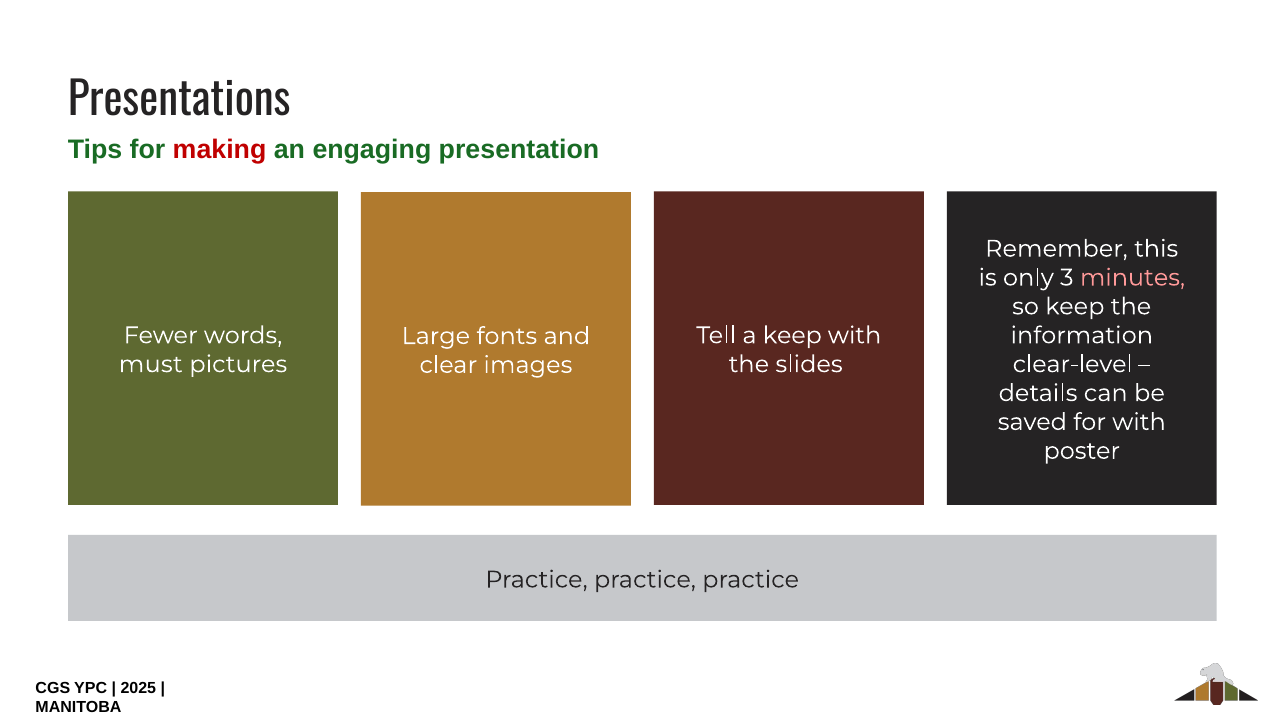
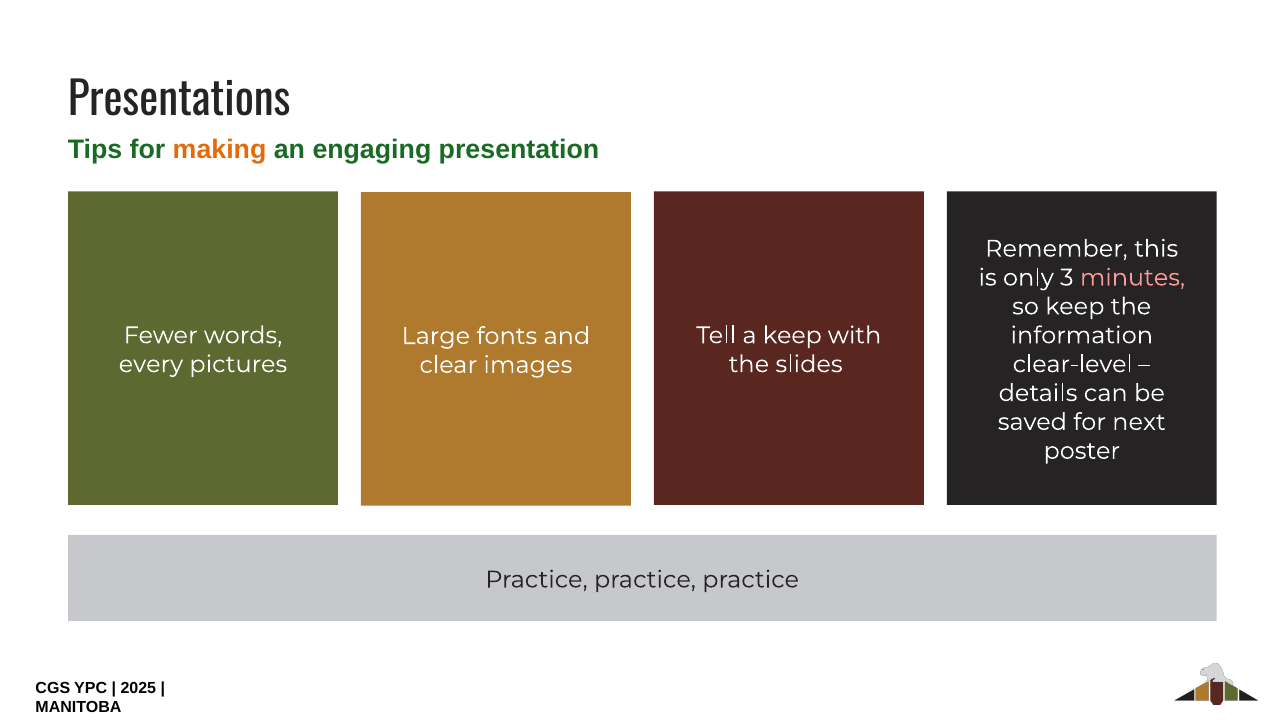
making colour: red -> orange (220, 149)
must: must -> every (151, 364)
for with: with -> next (1139, 422)
